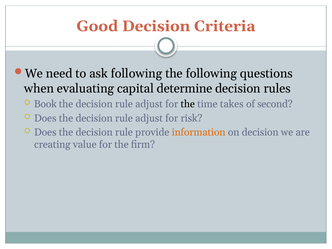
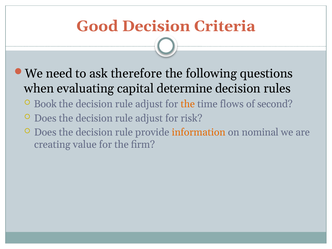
ask following: following -> therefore (136, 74)
the colour: black -> orange (188, 104)
takes: takes -> flows (232, 104)
on decision: decision -> nominal (260, 132)
